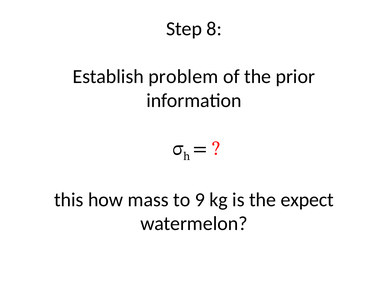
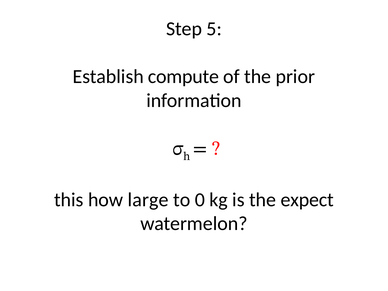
8: 8 -> 5 (214, 29)
problem: problem -> compute (183, 77)
mass: mass -> large (148, 200)
9: 9 -> 0 (200, 200)
